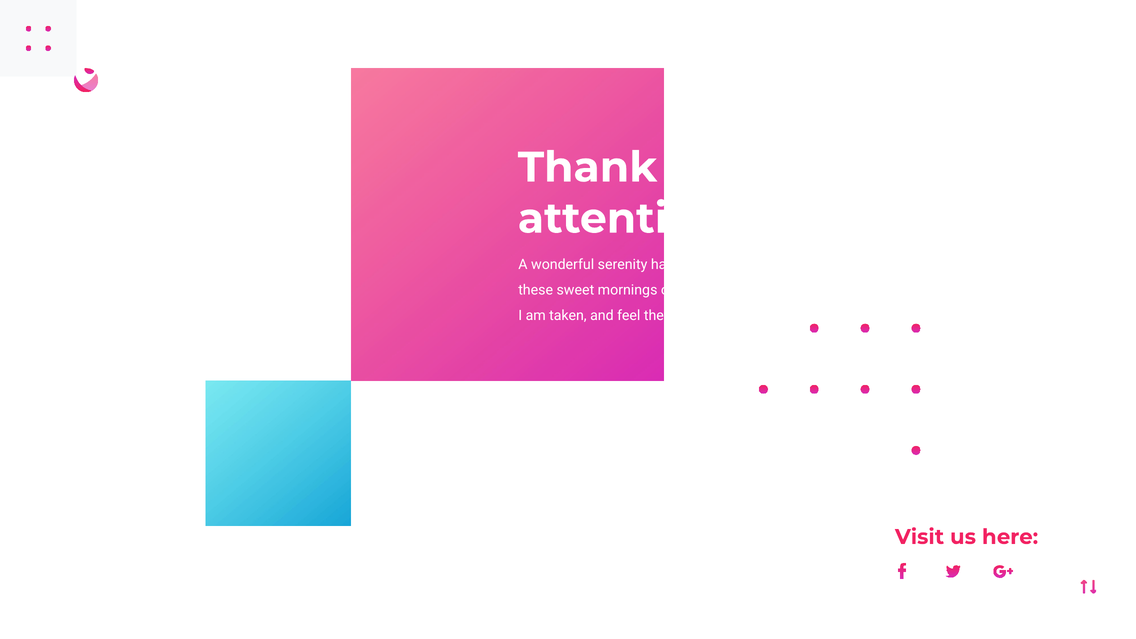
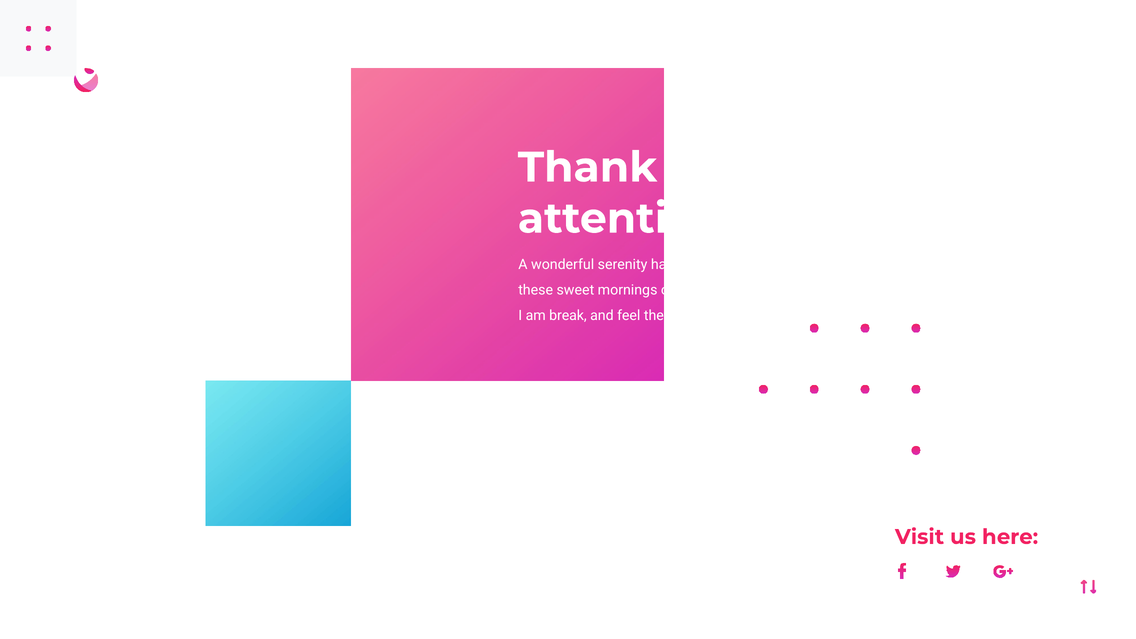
am taken: taken -> break (568, 315)
